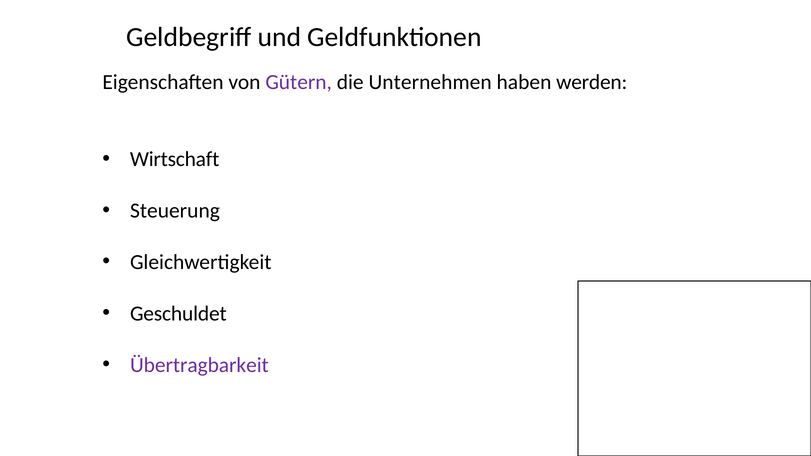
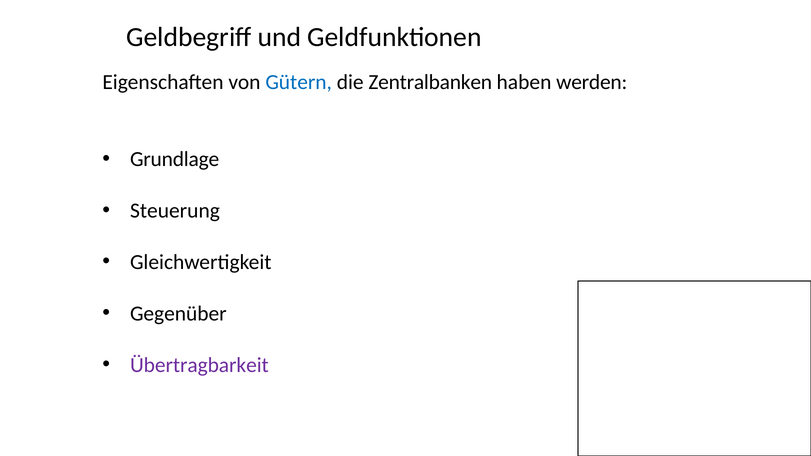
Gütern colour: purple -> blue (299, 82)
Unternehmen: Unternehmen -> Zentralbanken (430, 82)
Wirtschaft: Wirtschaft -> Grundlage (175, 159)
Geschuldet: Geschuldet -> Gegenüber (178, 314)
